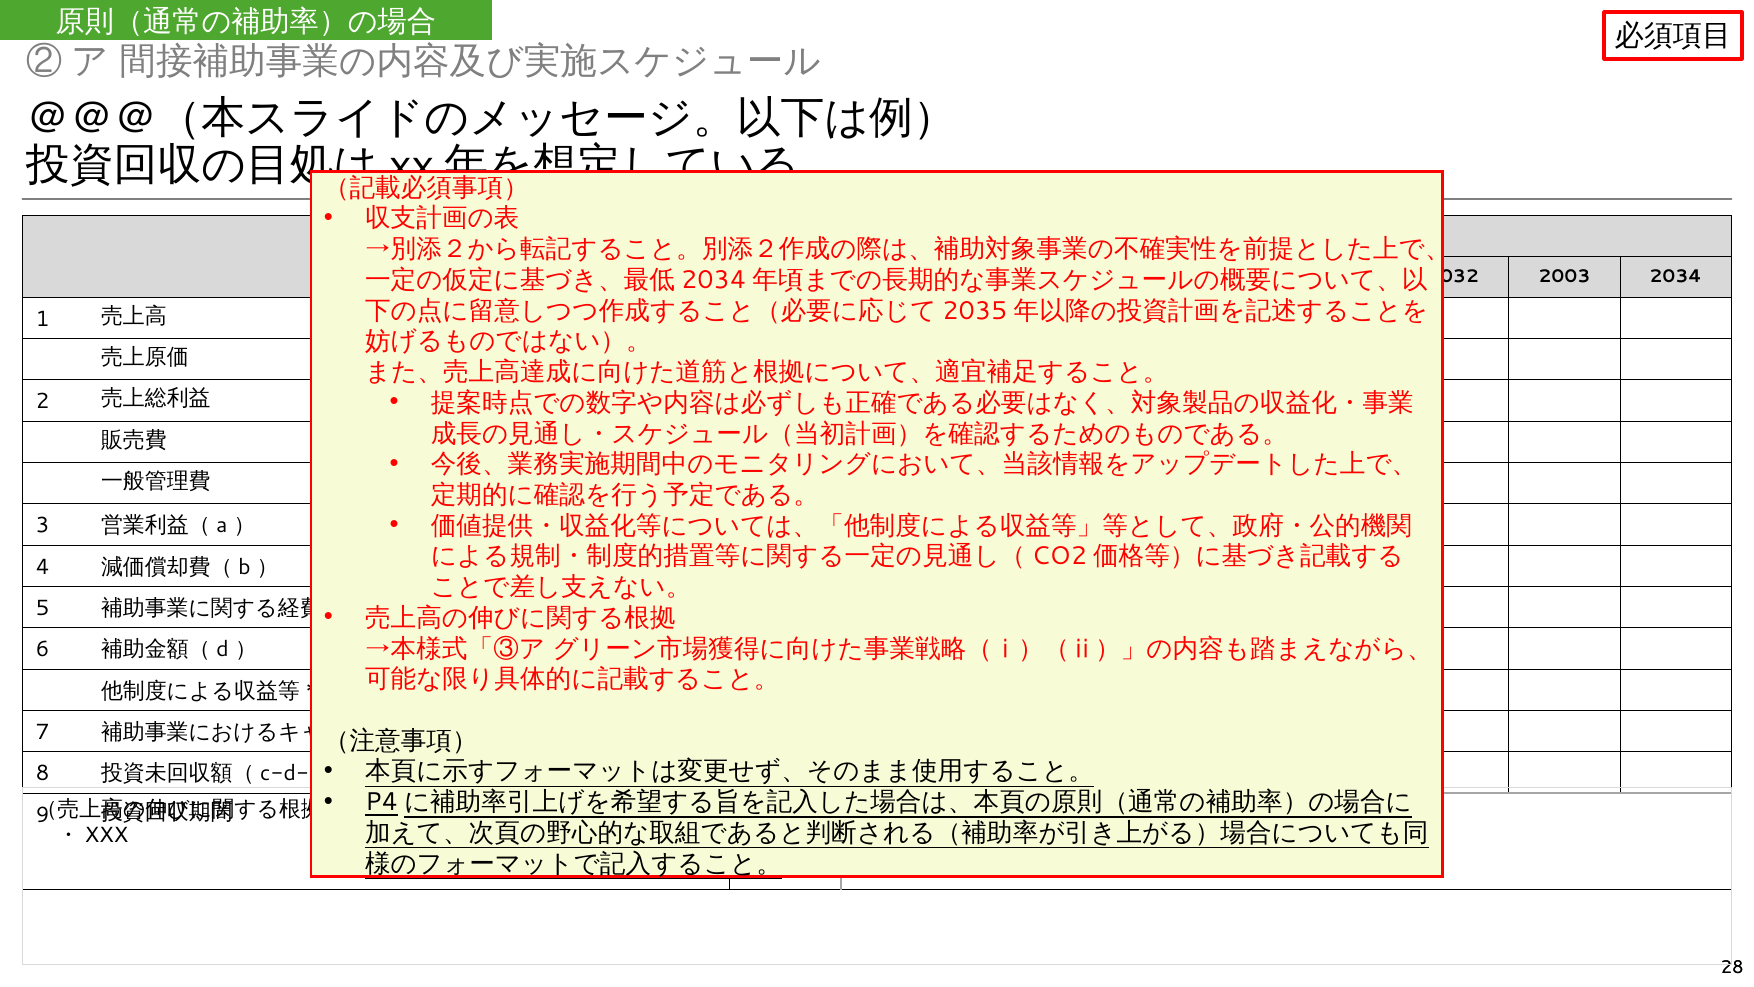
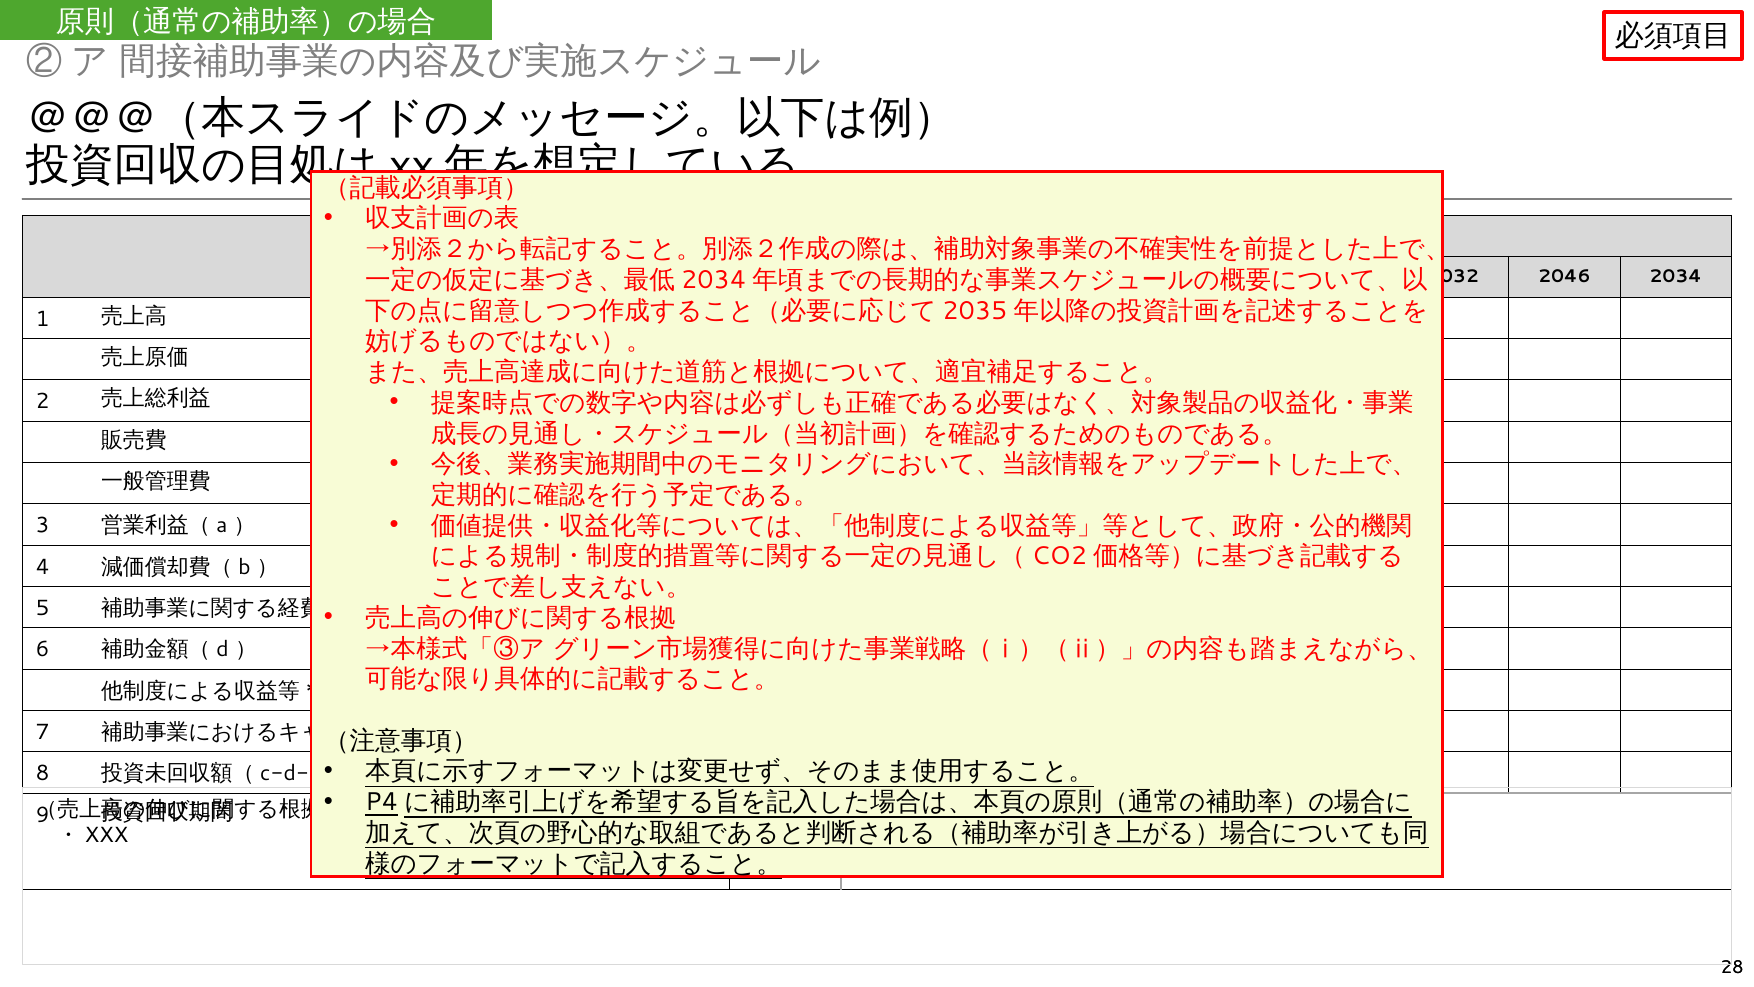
2003: 2003 -> 2046 (1564, 277)
